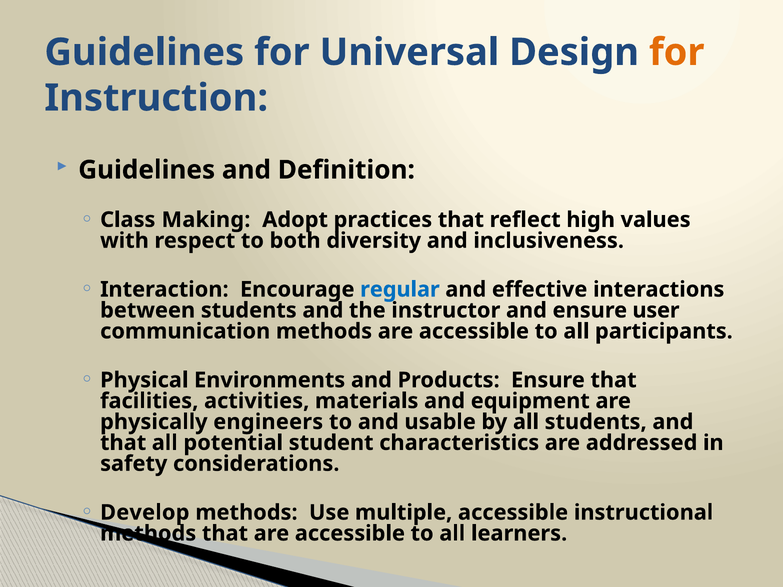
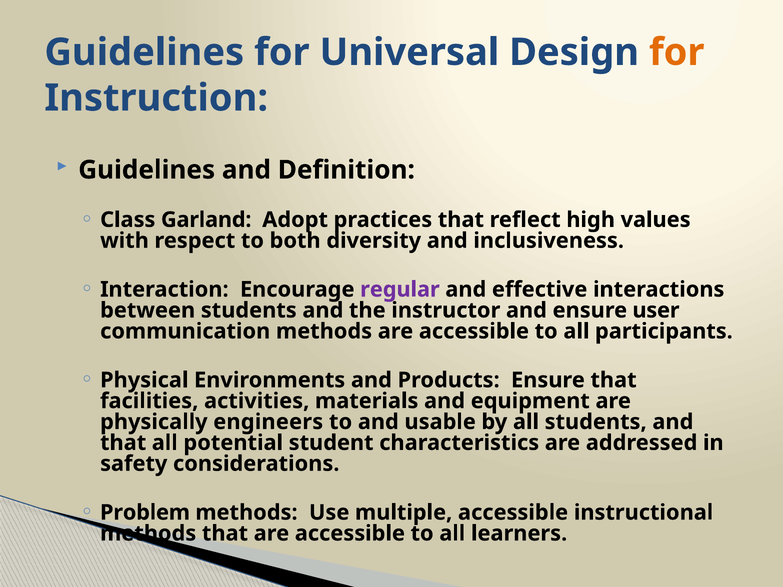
Making: Making -> Garland (206, 220)
regular colour: blue -> purple (400, 290)
Develop: Develop -> Problem (145, 513)
